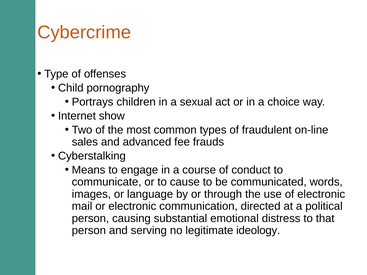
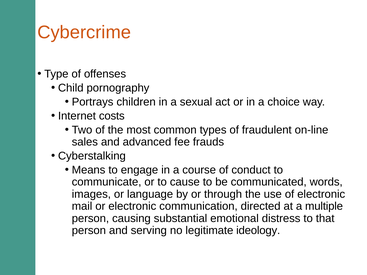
show: show -> costs (112, 116)
political: political -> multiple (324, 206)
